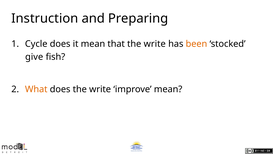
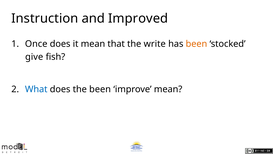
Preparing: Preparing -> Improved (138, 18)
Cycle: Cycle -> Once (36, 44)
What colour: orange -> blue (36, 89)
does the write: write -> been (100, 89)
